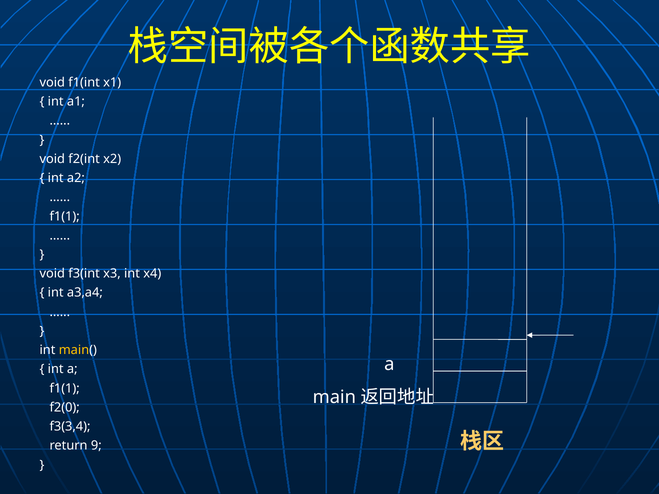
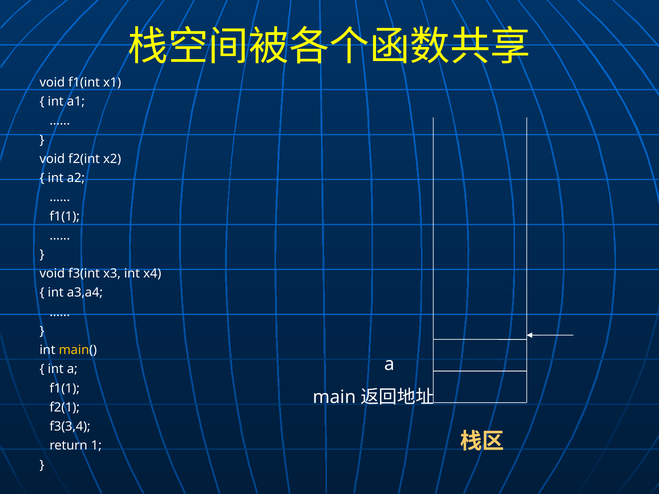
f2(0: f2(0 -> f2(1 (65, 408)
9: 9 -> 1 (96, 446)
